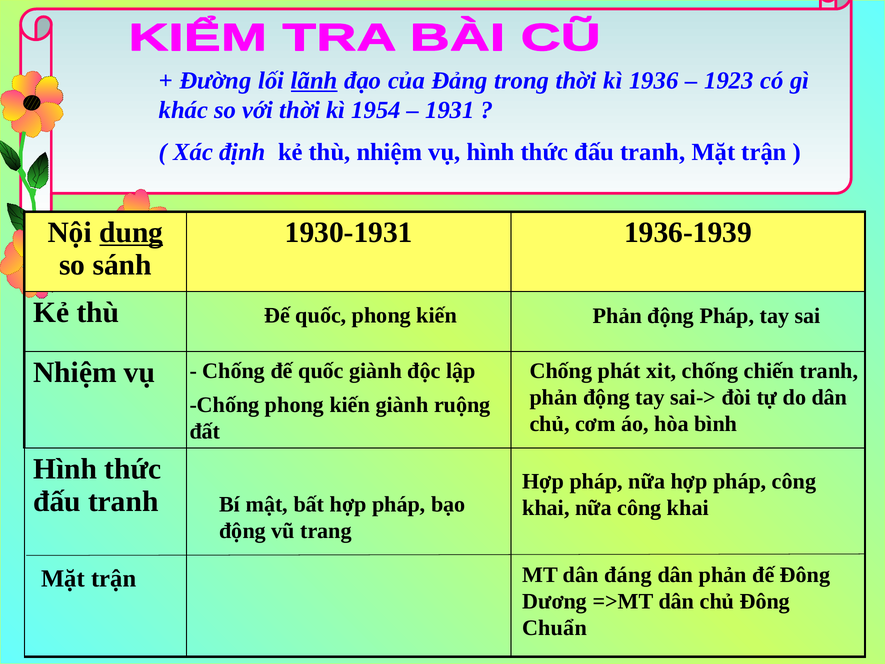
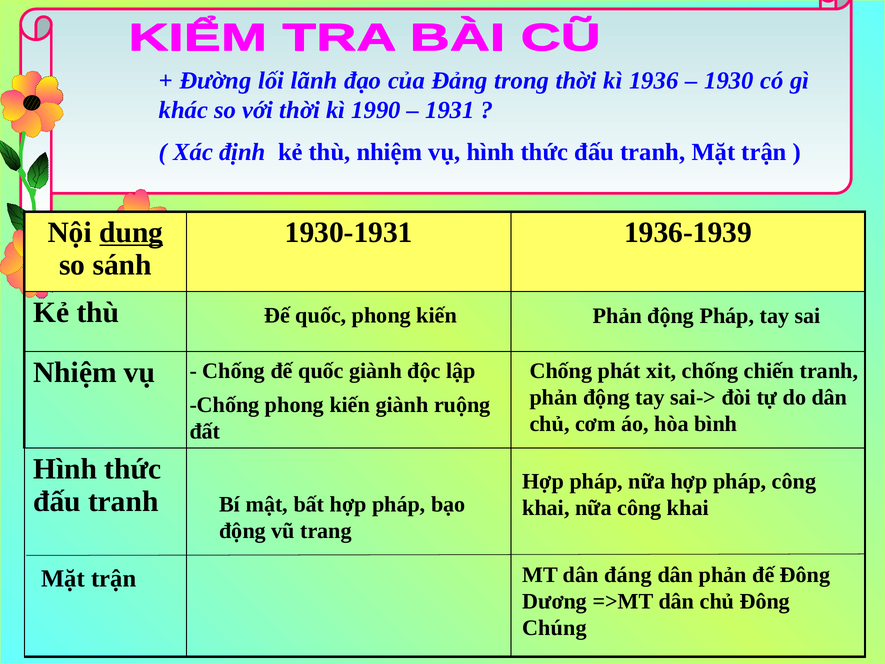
lãnh underline: present -> none (314, 81)
1923: 1923 -> 1930 (729, 81)
1954: 1954 -> 1990 (376, 110)
Chuẩn: Chuẩn -> Chúng (555, 628)
